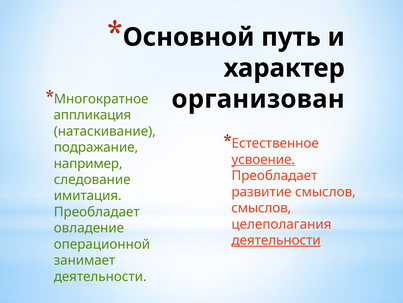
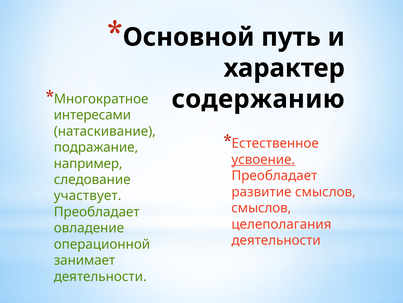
организован: организован -> содержанию (258, 99)
аппликация: аппликация -> интересами (92, 115)
имитация: имитация -> участвует (88, 195)
деятельности underline: present -> none (276, 240)
